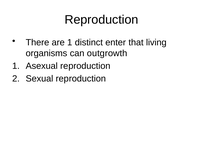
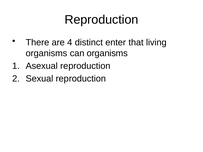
are 1: 1 -> 4 (70, 43)
can outgrowth: outgrowth -> organisms (107, 53)
